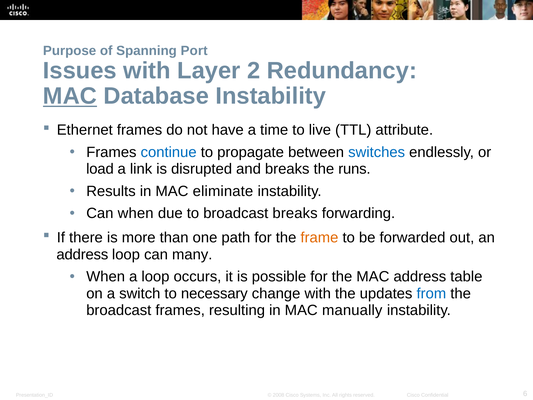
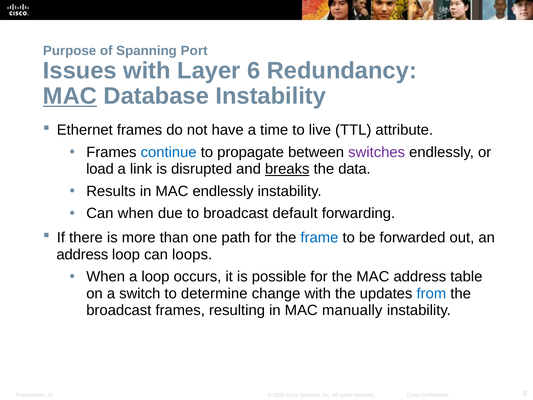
Layer 2: 2 -> 6 (254, 71)
switches colour: blue -> purple (377, 152)
breaks underline: none -> present (287, 169)
runs: runs -> data (354, 169)
MAC eliminate: eliminate -> endlessly (223, 191)
broadcast breaks: breaks -> default (295, 213)
frame colour: orange -> blue (319, 237)
many: many -> loops (192, 254)
necessary: necessary -> determine (214, 293)
